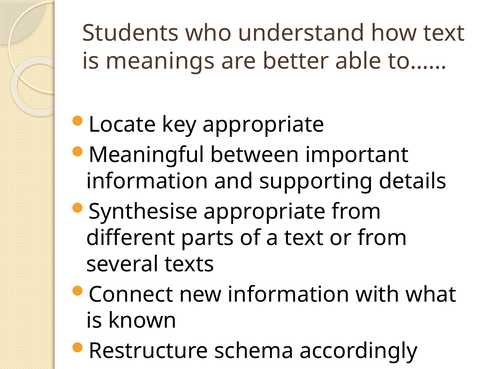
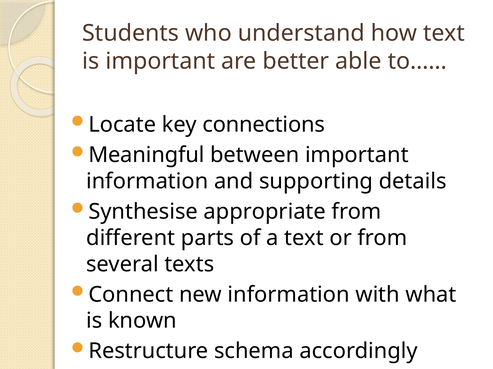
is meanings: meanings -> important (160, 61)
key appropriate: appropriate -> connections (264, 125)
